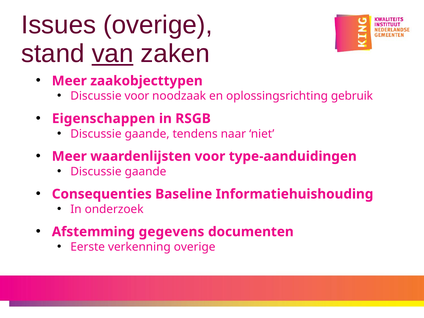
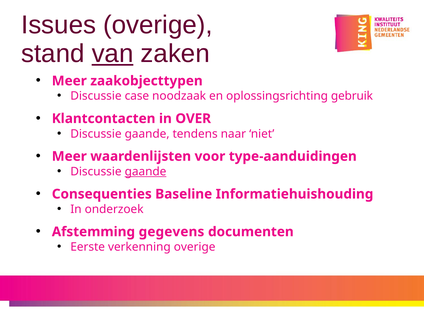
Discussie voor: voor -> case (137, 96)
Eigenschappen: Eigenschappen -> Klantcontacten (104, 119)
RSGB: RSGB -> OVER (193, 119)
gaande underline: none -> present (146, 172)
